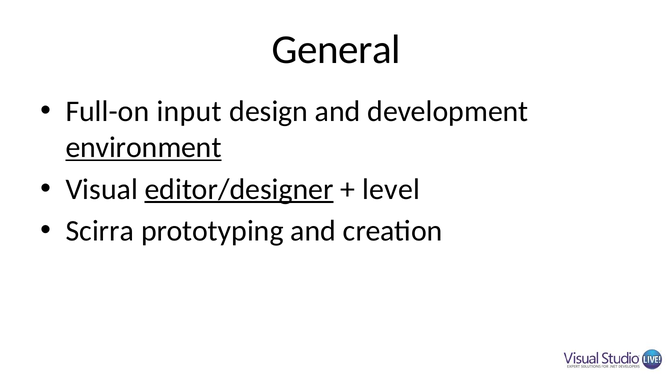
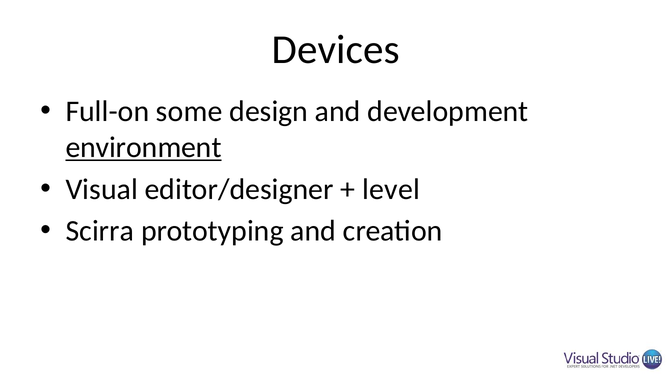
General: General -> Devices (336, 49)
input: input -> some (189, 112)
editor/designer underline: present -> none (239, 189)
